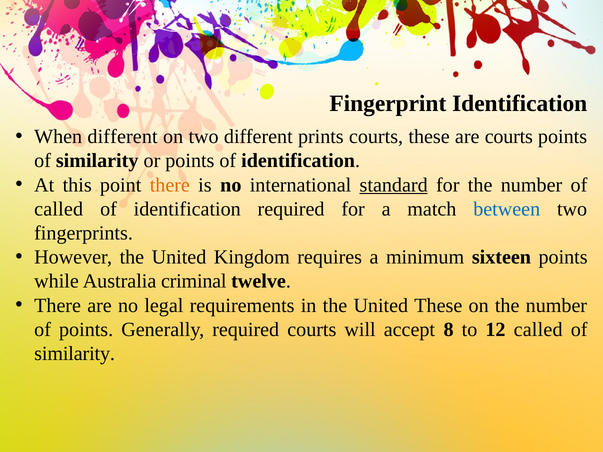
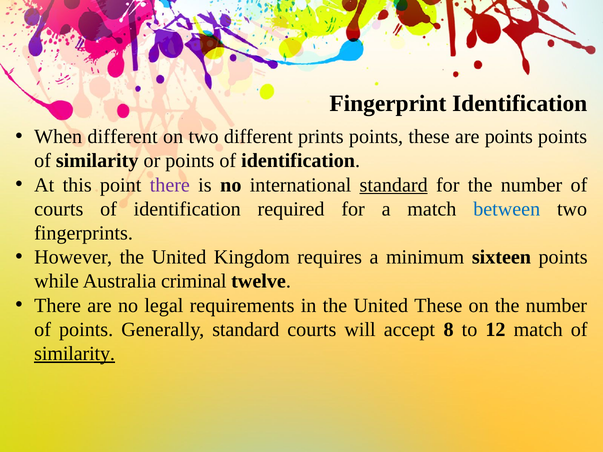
prints courts: courts -> points (376, 137)
are courts: courts -> points (509, 137)
there colour: orange -> purple (170, 185)
called: called -> courts (59, 209)
Generally required: required -> standard (246, 330)
12 called: called -> match (538, 330)
similarity underline: none -> present (75, 354)
